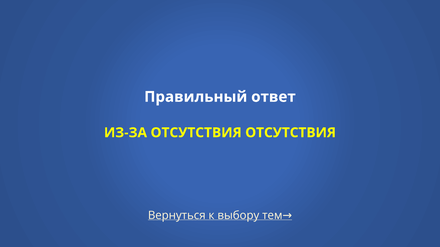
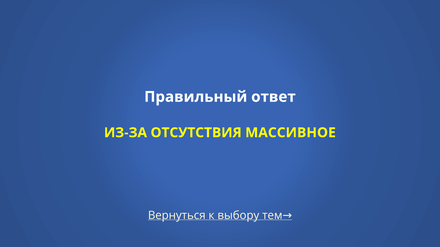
ОТСУТСТВИЯ ОТСУТСТВИЯ: ОТСУТСТВИЯ -> МАССИВНОЕ (291, 133)
